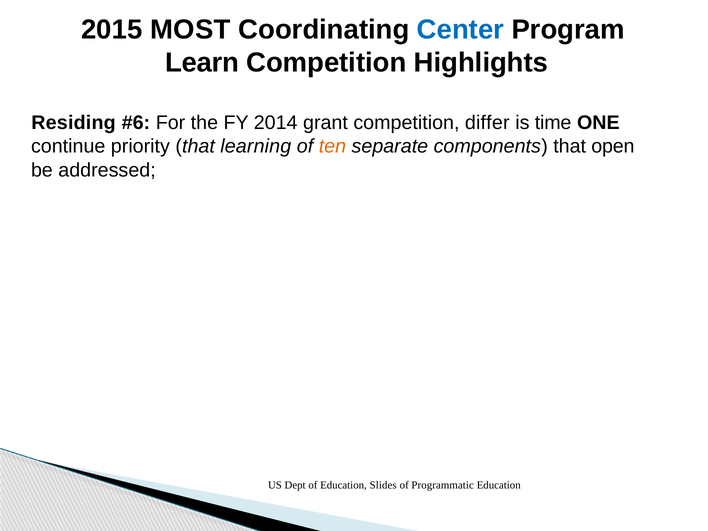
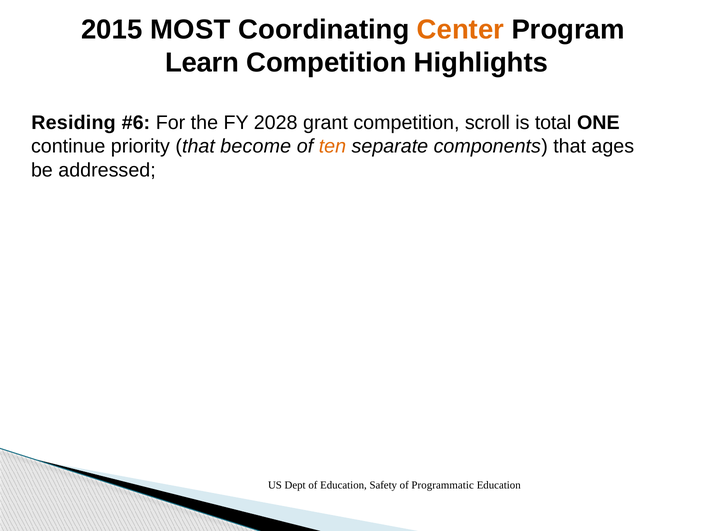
Center colour: blue -> orange (460, 30)
2014: 2014 -> 2028 (276, 123)
differ: differ -> scroll (487, 123)
time: time -> total (553, 123)
learning: learning -> become (256, 146)
open: open -> ages (613, 146)
Slides: Slides -> Safety (383, 485)
